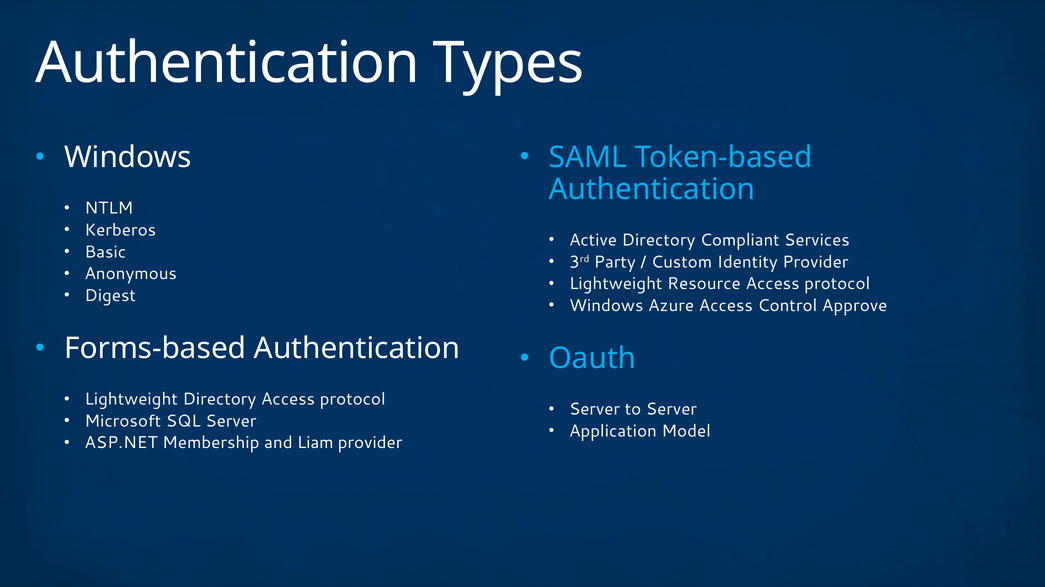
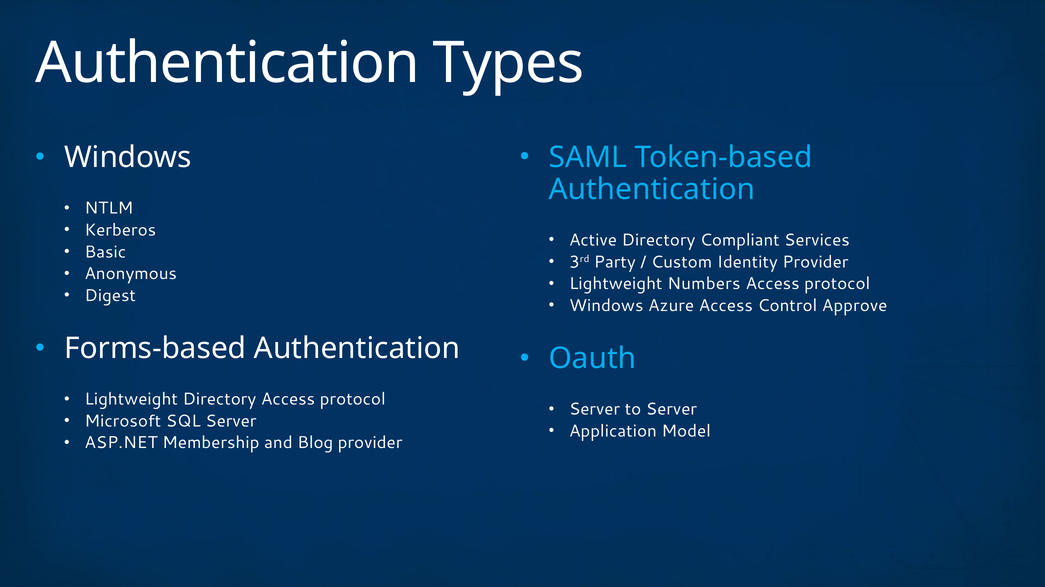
Resource: Resource -> Numbers (704, 284)
Liam: Liam -> Blog (315, 443)
